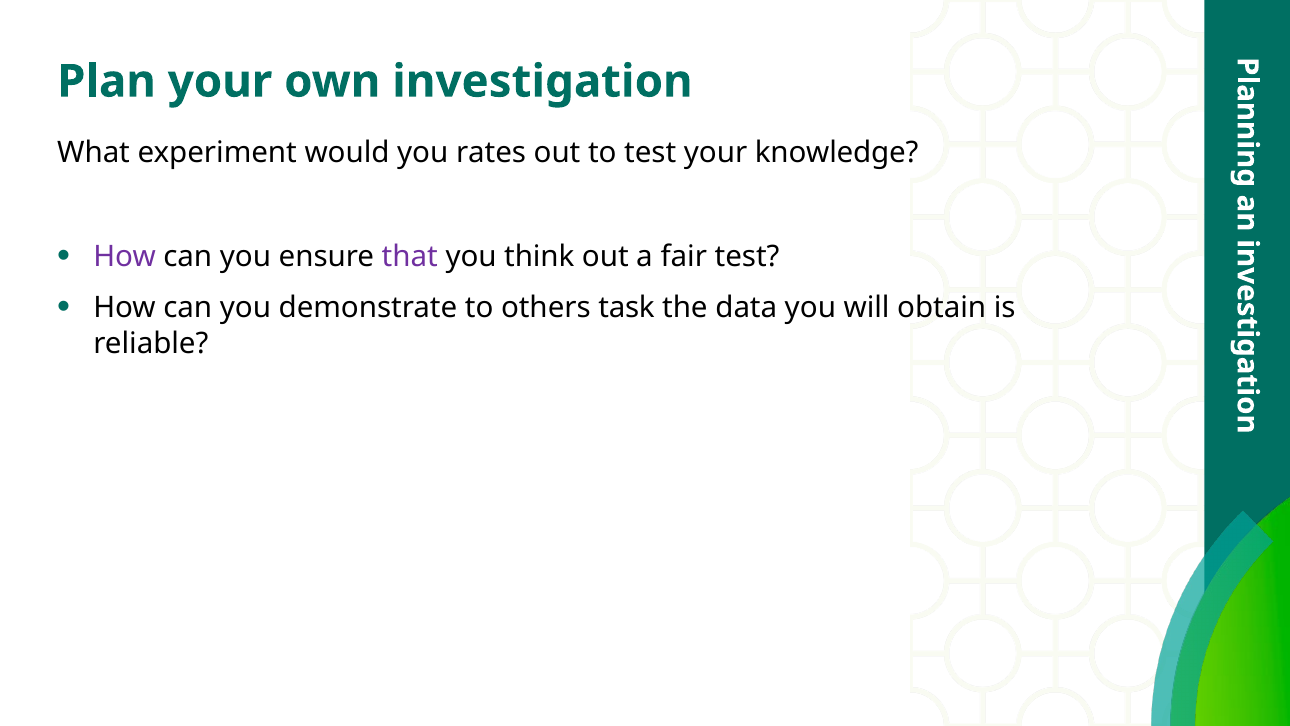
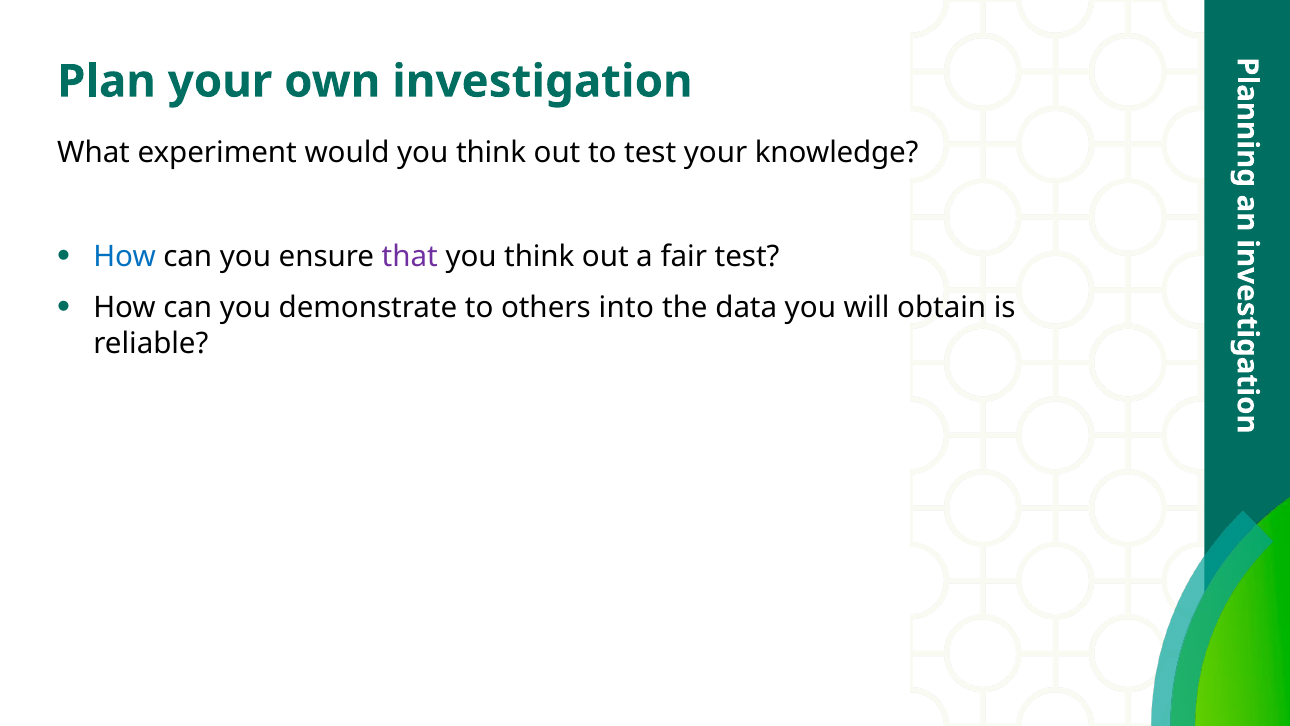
would you rates: rates -> think (491, 153)
How colour: purple -> blue (125, 256)
task: task -> into (626, 308)
